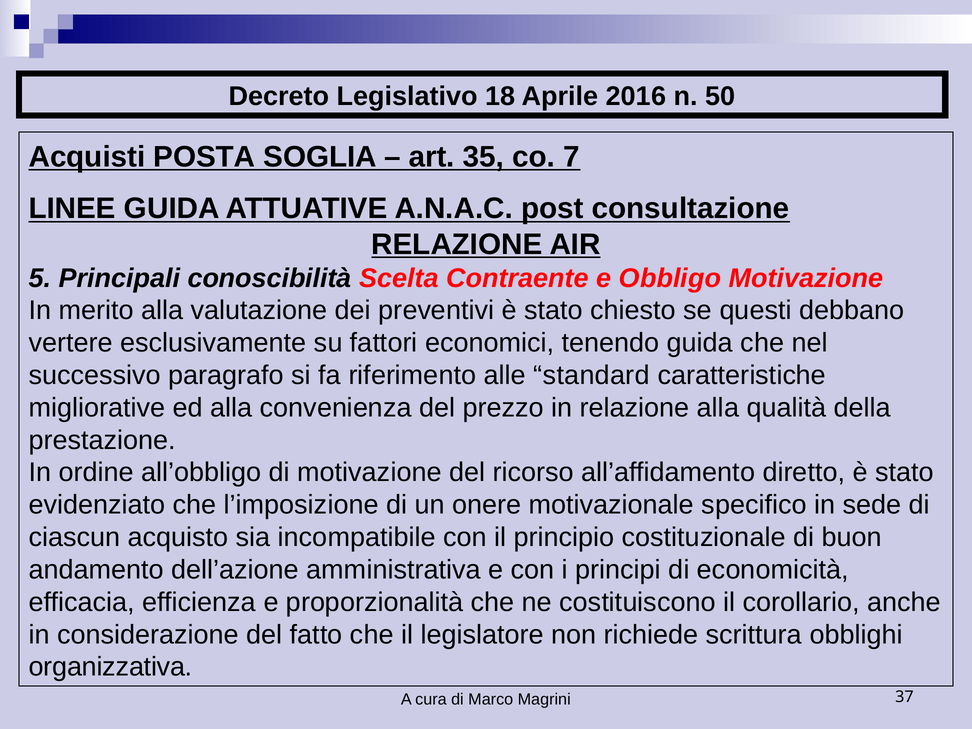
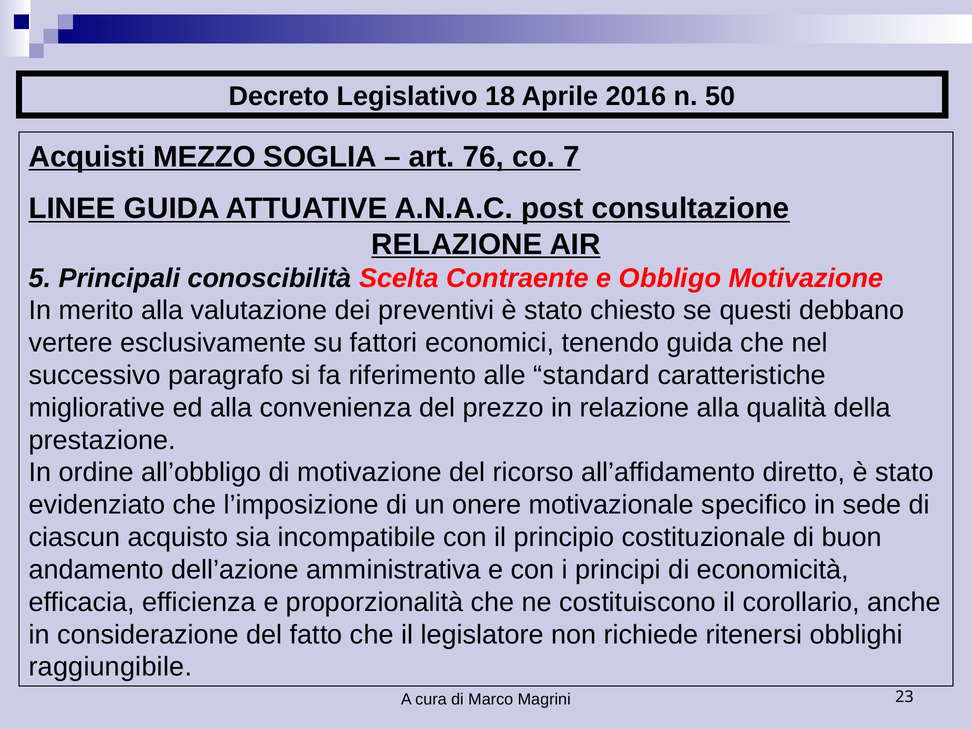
POSTA: POSTA -> MEZZO (204, 157)
35: 35 -> 76 (484, 157)
scrittura: scrittura -> ritenersi (754, 635)
organizzativa: organizzativa -> raggiungibile (110, 667)
37: 37 -> 23 (904, 697)
